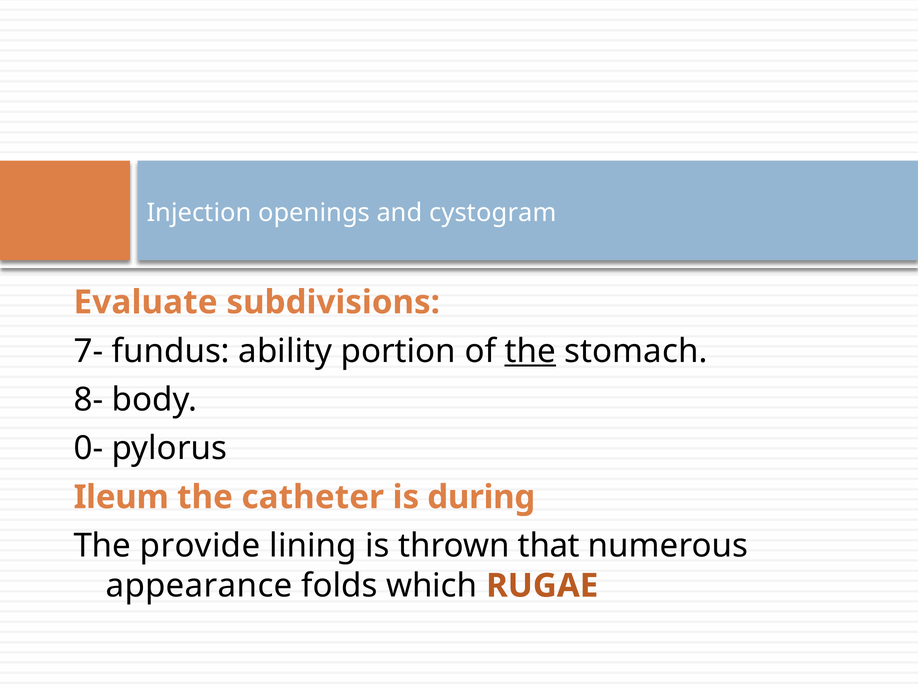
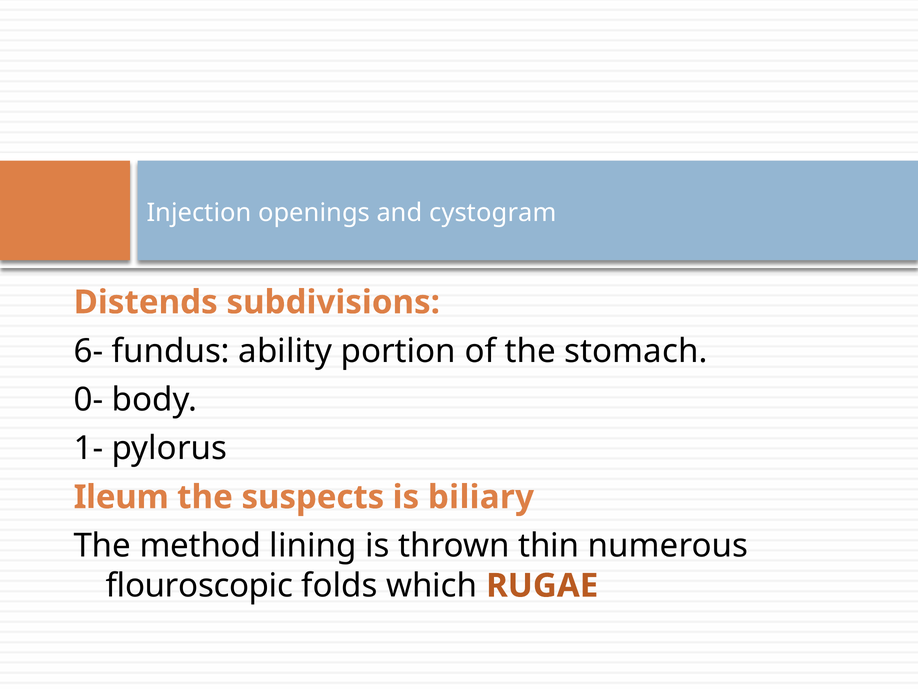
Evaluate: Evaluate -> Distends (146, 302)
7-: 7- -> 6- (88, 351)
the underline: present -> none (530, 351)
8-: 8- -> 0- (88, 399)
0-: 0- -> 1- (88, 448)
catheter: catheter -> suspects (313, 497)
during: during -> biliary (481, 497)
provide: provide -> method (200, 546)
that: that -> thin (549, 546)
appearance: appearance -> flouroscopic (199, 585)
